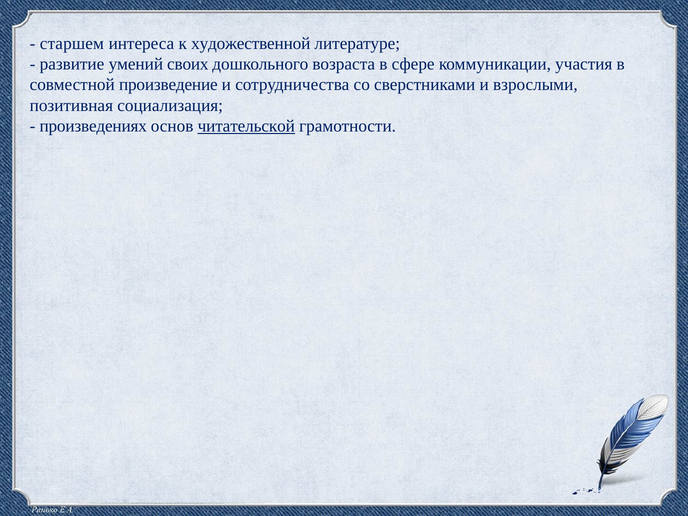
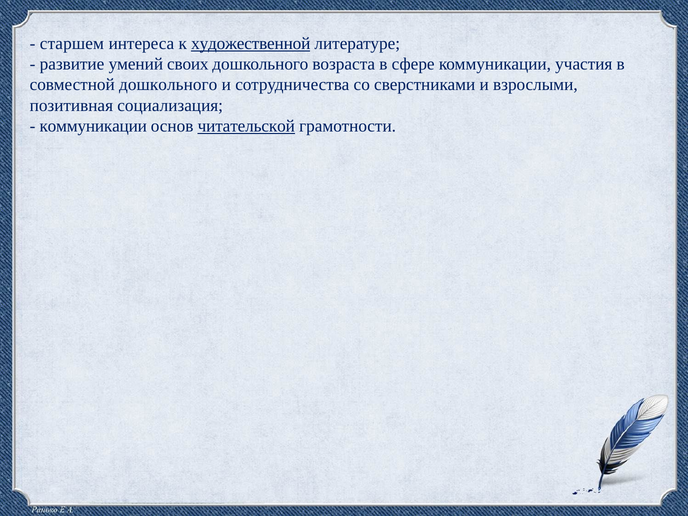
художественной underline: none -> present (251, 44)
совместной произведение: произведение -> дошкольного (168, 85)
произведениях: произведениях -> коммуникации (93, 126)
